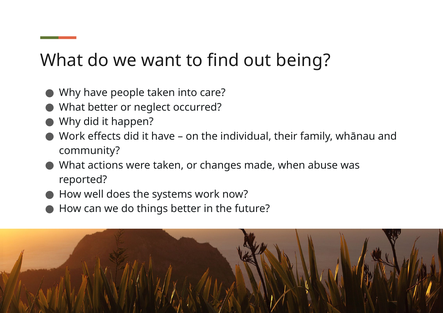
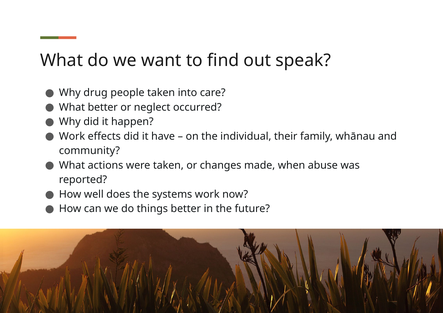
being: being -> speak (303, 60)
Why have: have -> drug (96, 93)
